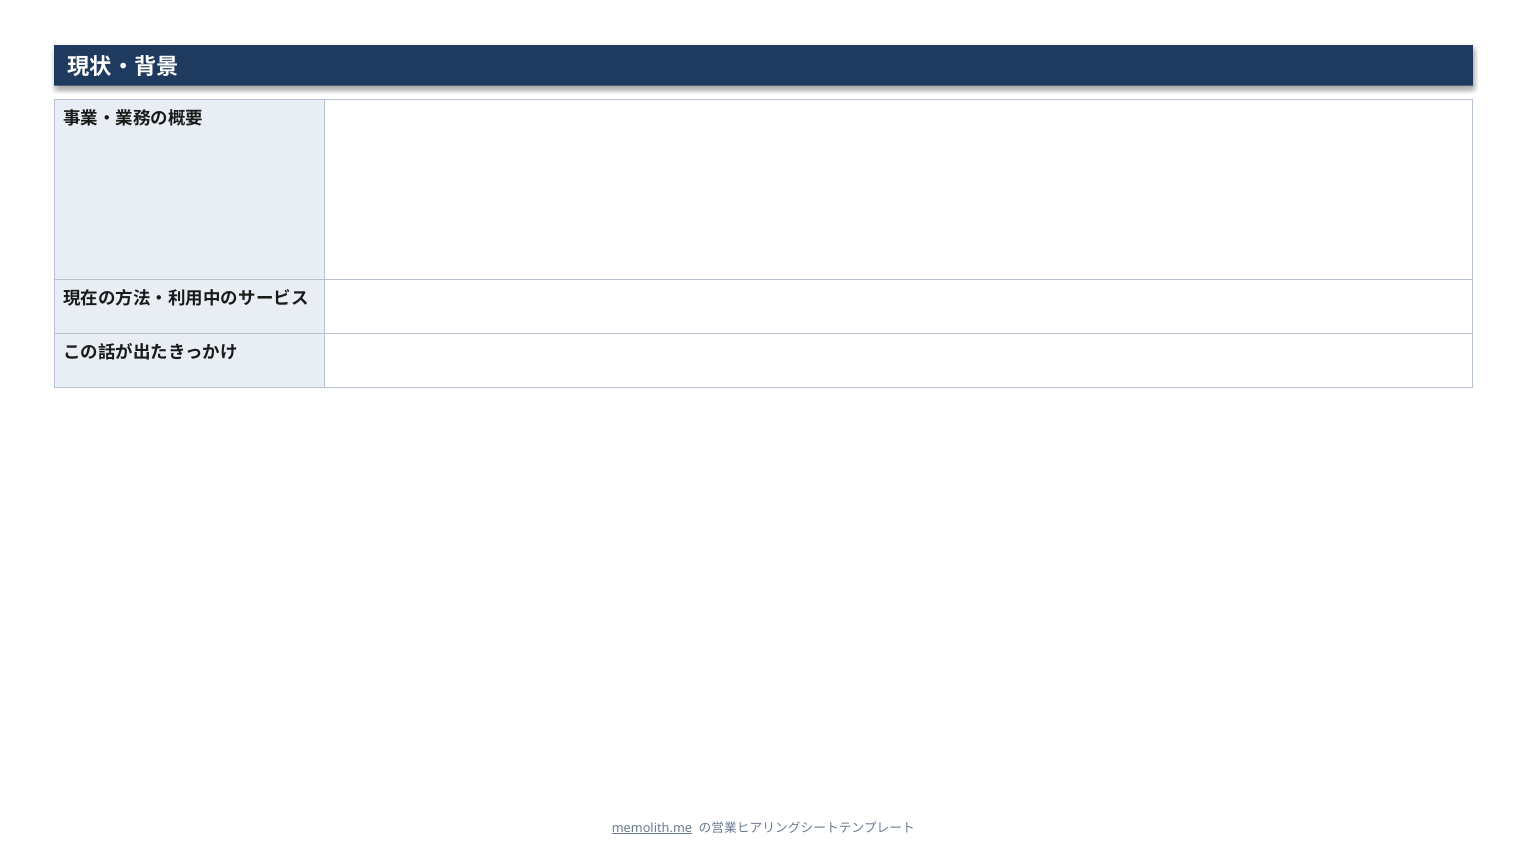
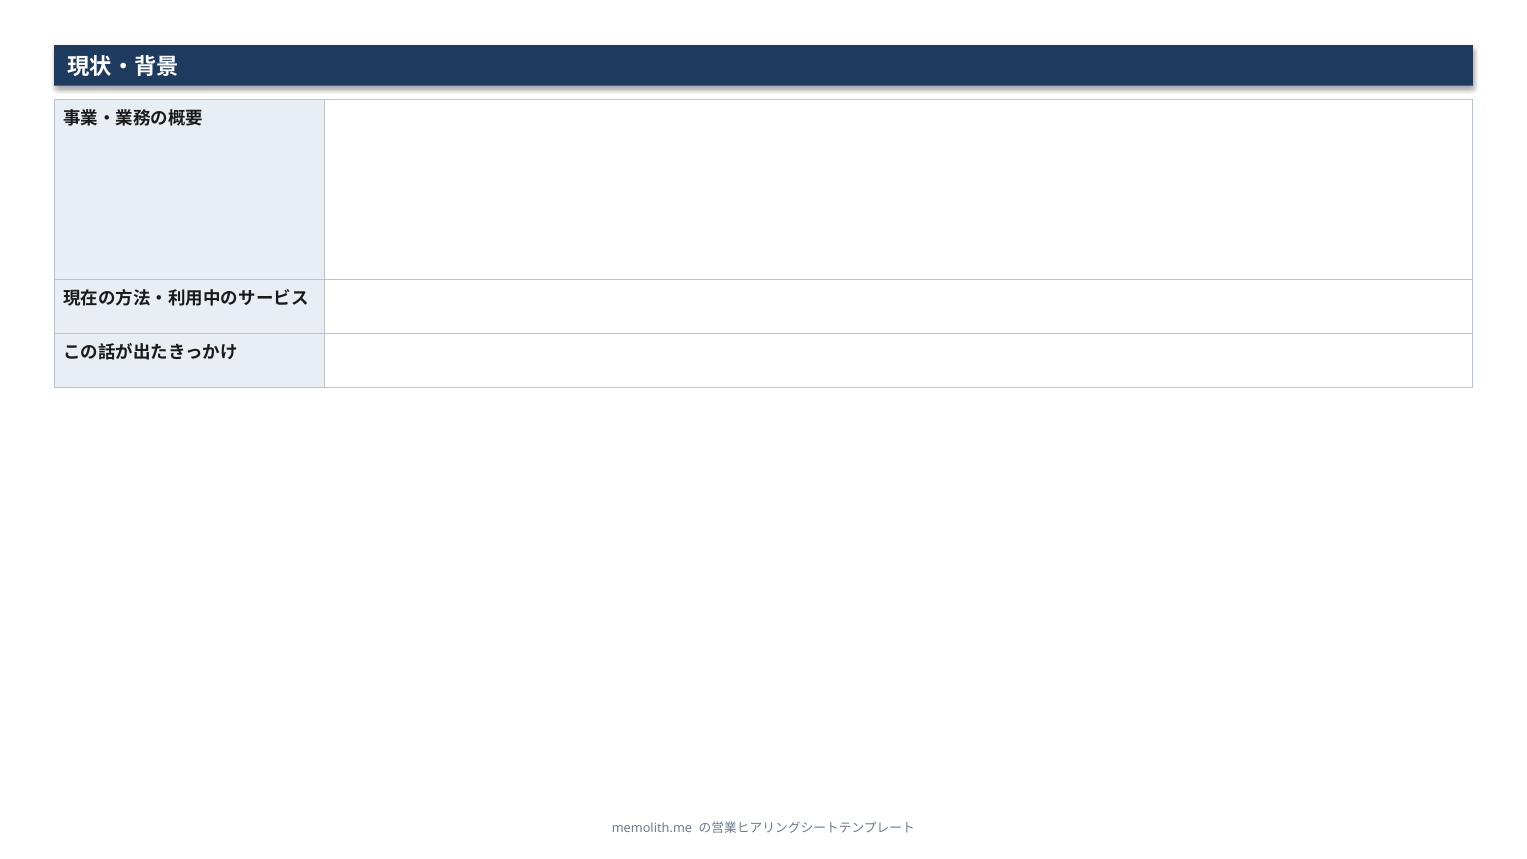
memolith.me underline: present -> none (652, 828)
